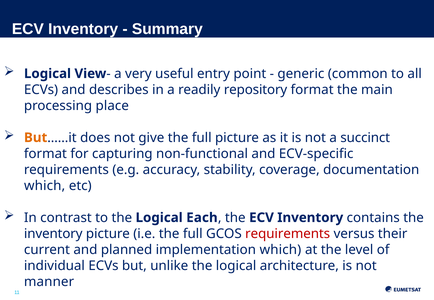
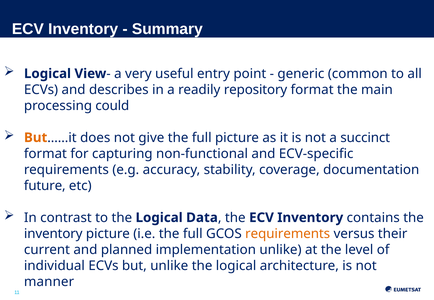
place: place -> could (112, 106)
which: which -> future (45, 186)
Each: Each -> Data (202, 218)
requirements colour: red -> orange (288, 234)
implementation which: which -> unlike (280, 250)
